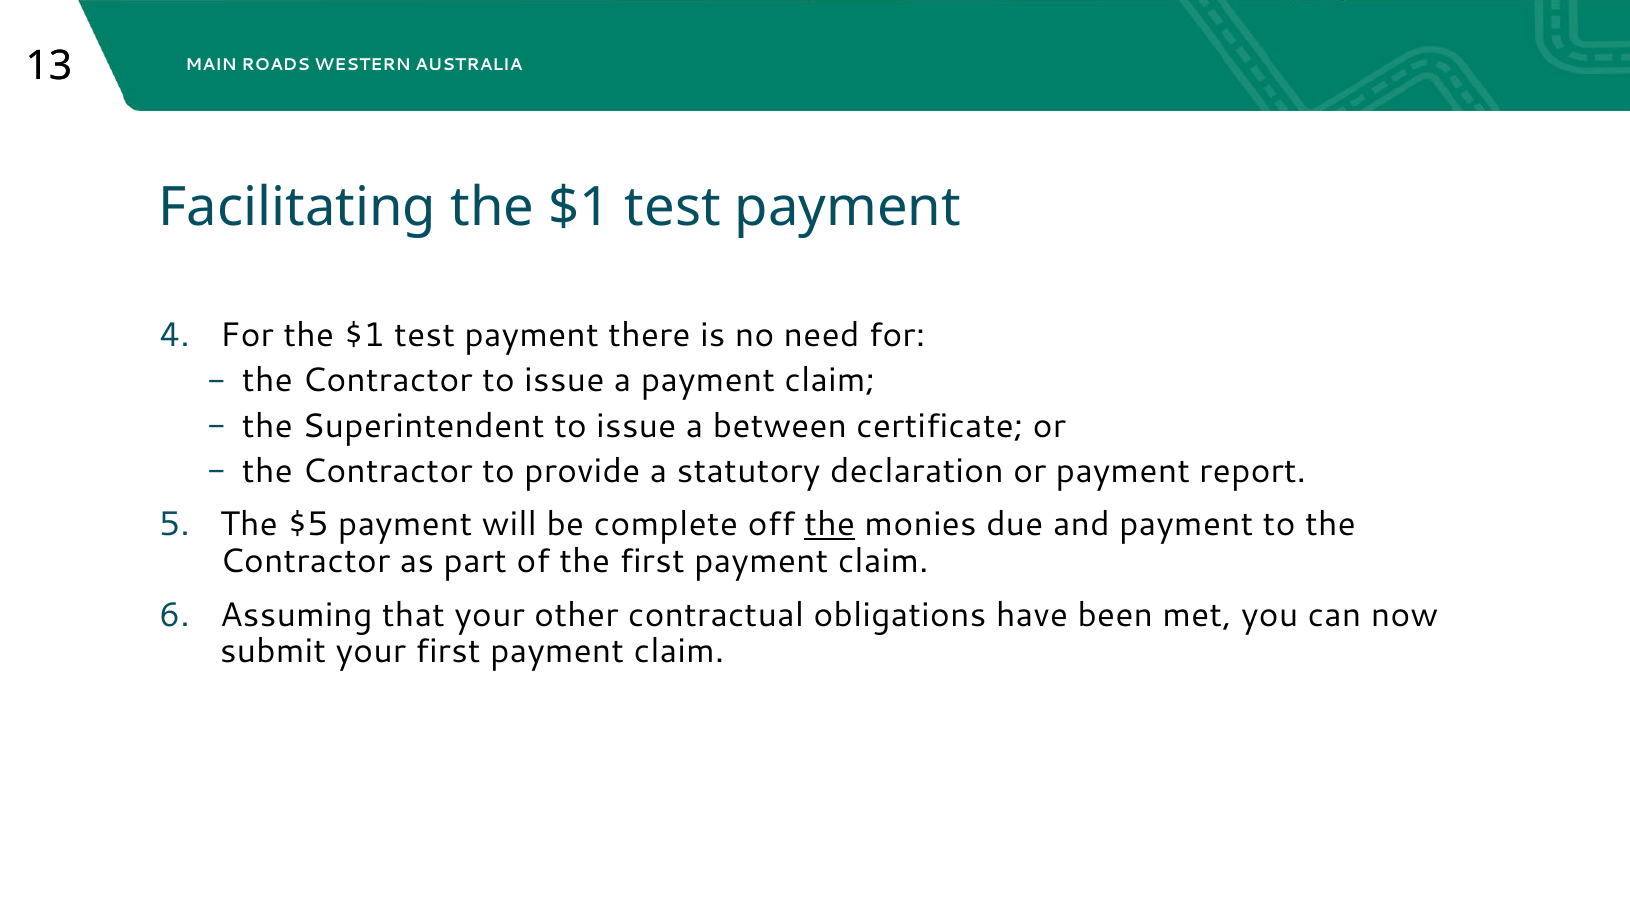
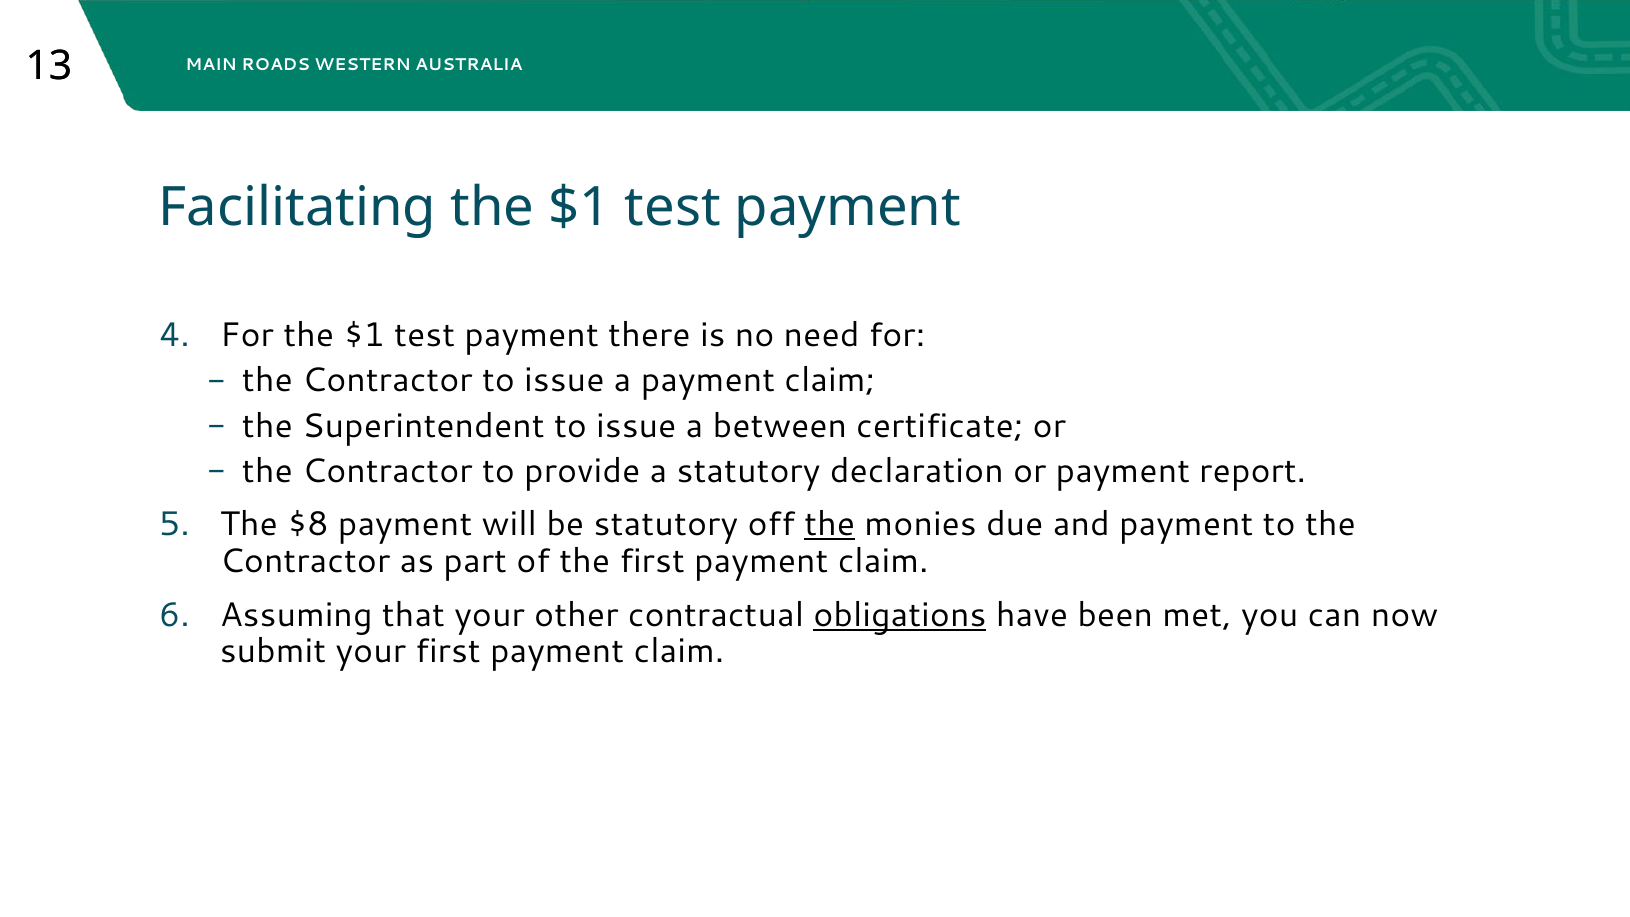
$5: $5 -> $8 (308, 525)
be complete: complete -> statutory (666, 525)
obligations underline: none -> present (900, 615)
